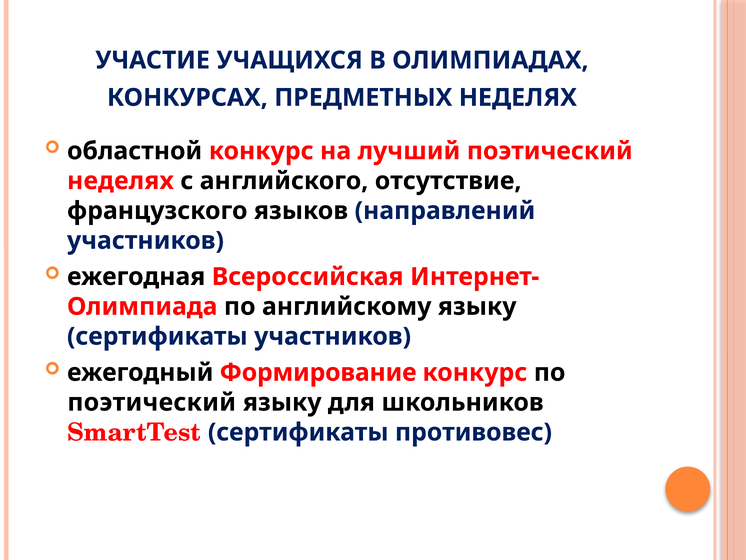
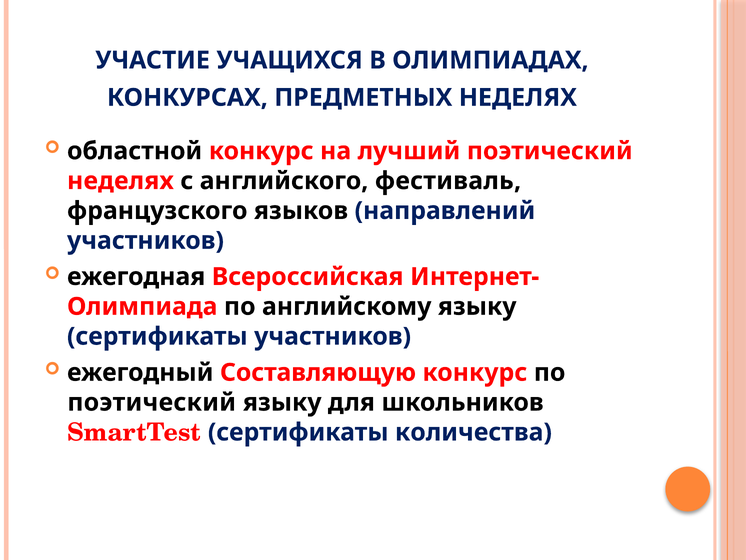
отсутствие: отсутствие -> фестиваль (448, 181)
Формирование: Формирование -> Составляющую (318, 372)
противовес: противовес -> количества (473, 432)
